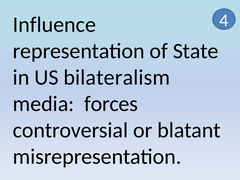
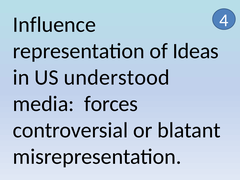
State: State -> Ideas (196, 51)
bilateralism: bilateralism -> understood (117, 77)
